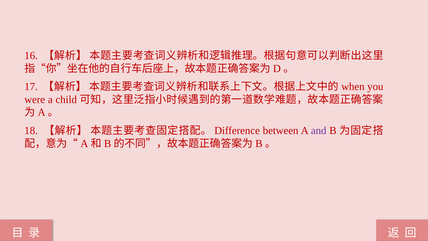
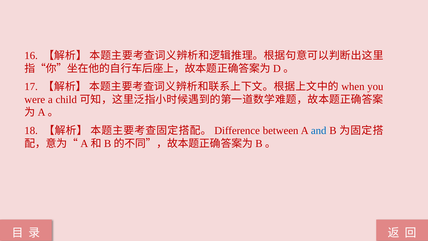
and colour: purple -> blue (319, 130)
